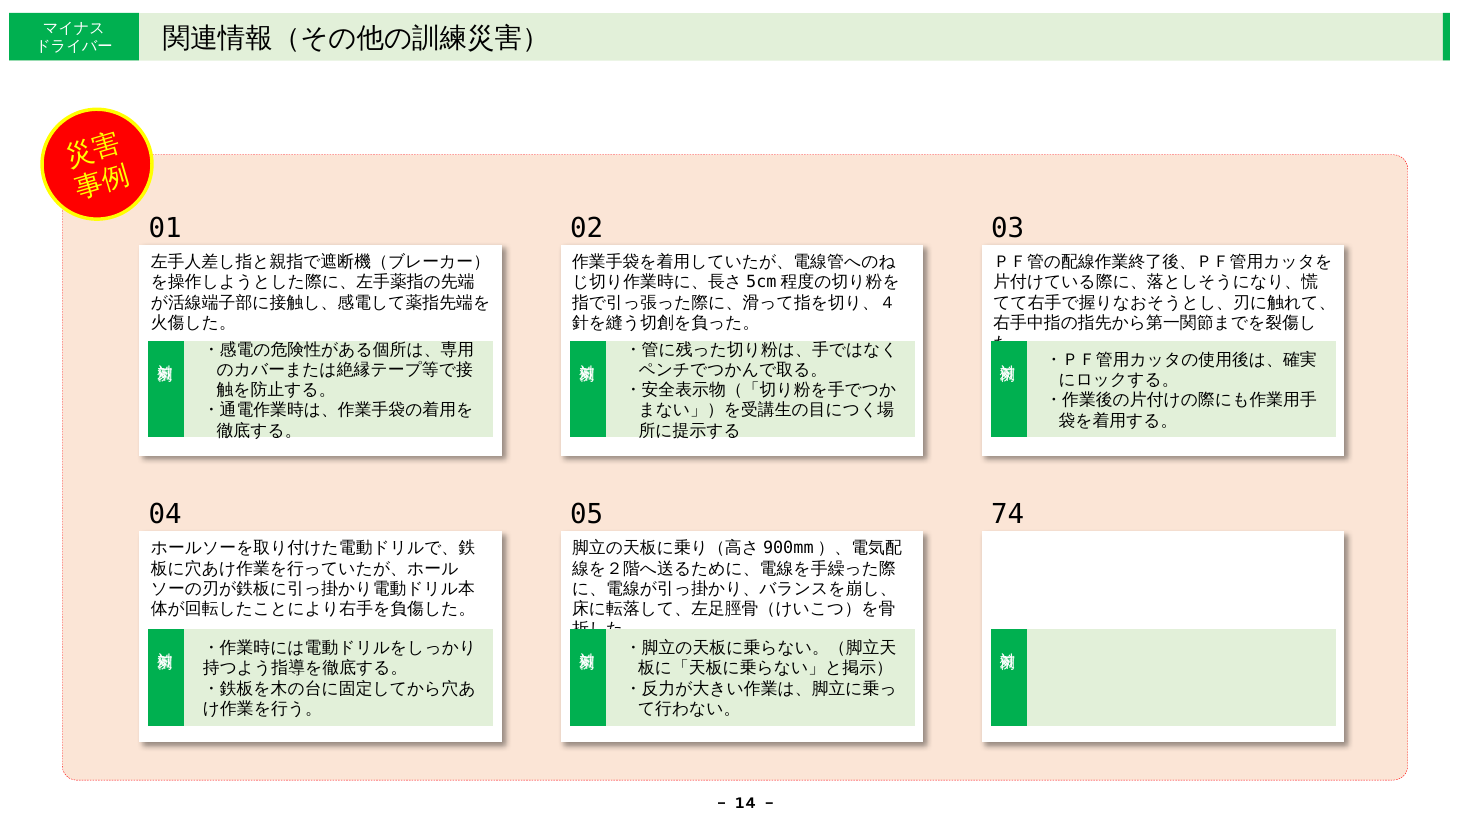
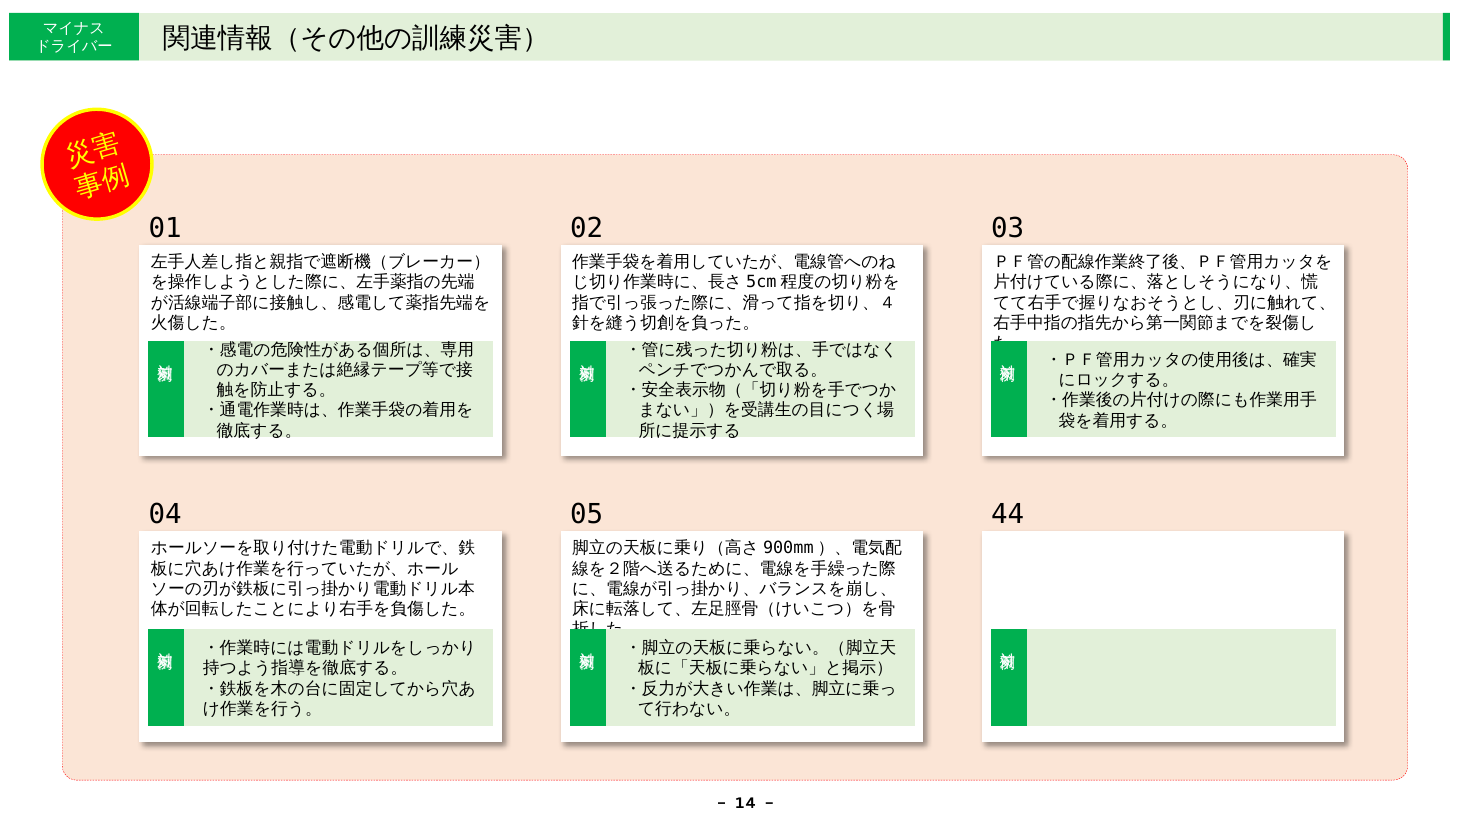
74: 74 -> 44 (1008, 515)
